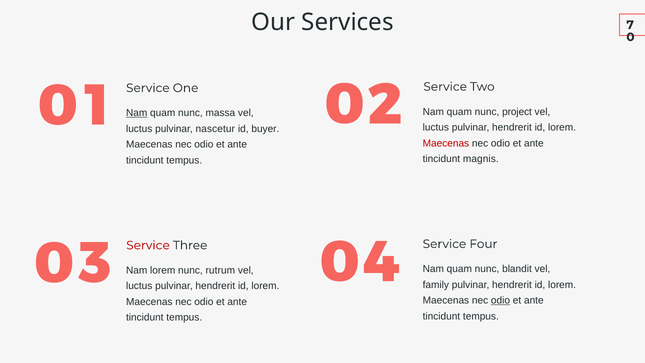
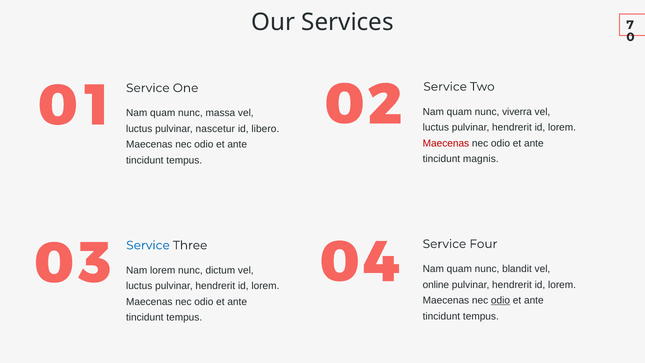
project: project -> viverra (517, 112)
Nam underline: present -> none (137, 113)
buyer: buyer -> libero (265, 129)
Service colour: red -> blue (148, 245)
rutrum: rutrum -> dictum (220, 270)
family: family -> online (436, 285)
